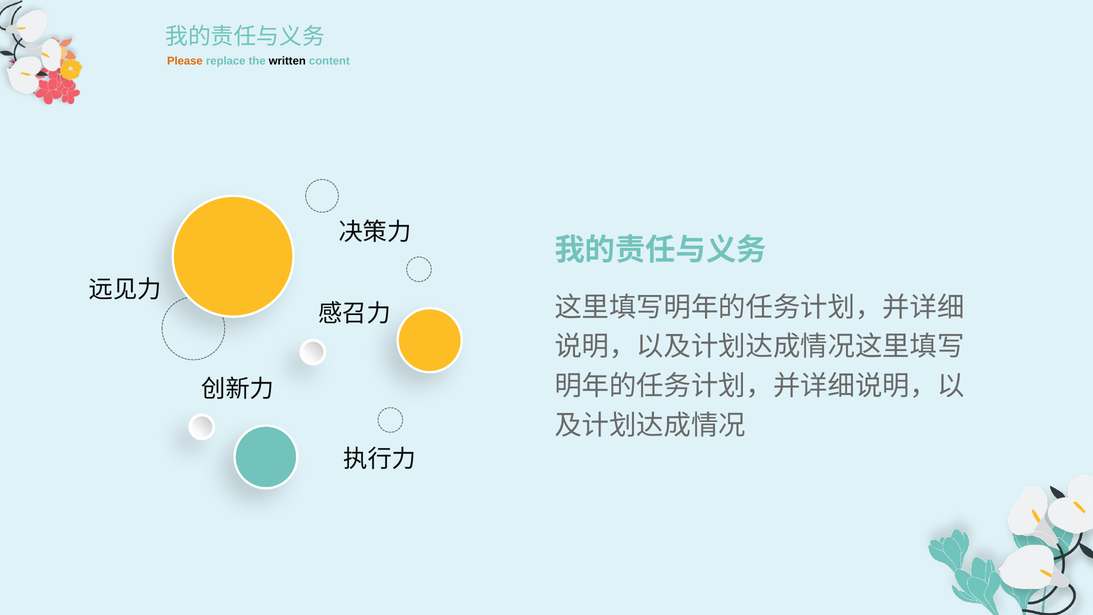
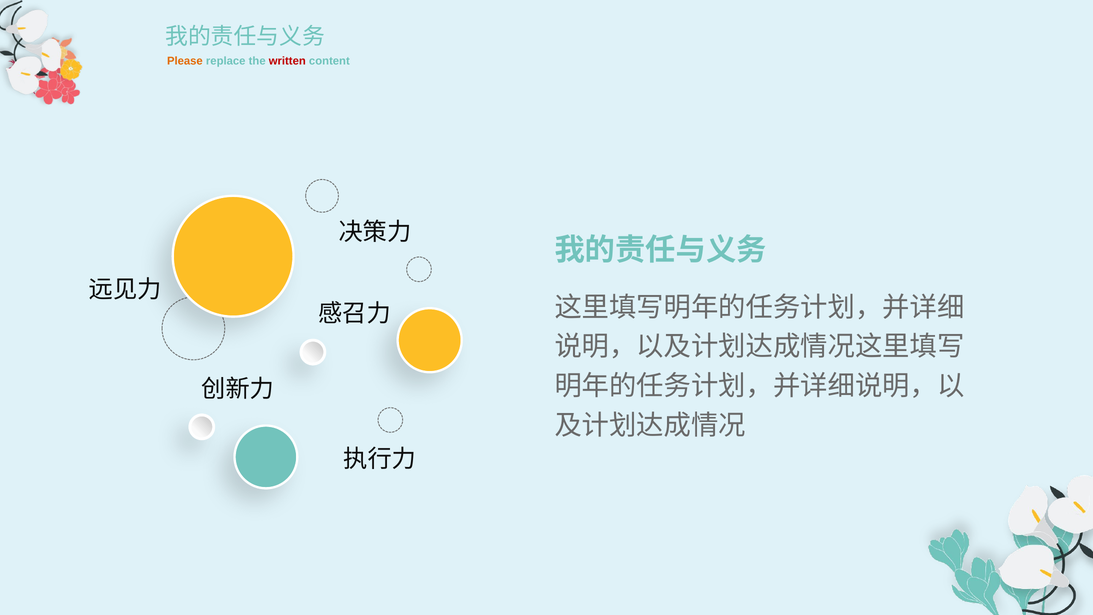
written colour: black -> red (287, 61)
